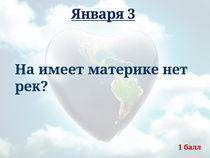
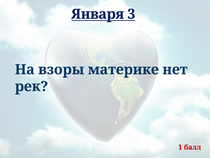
имеет: имеет -> взоры (61, 69)
